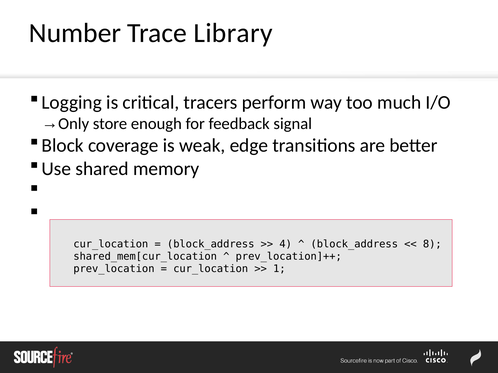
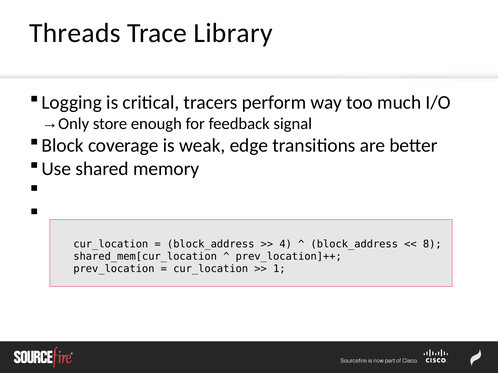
Number: Number -> Threads (75, 33)
